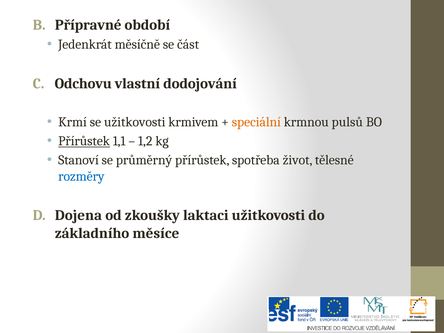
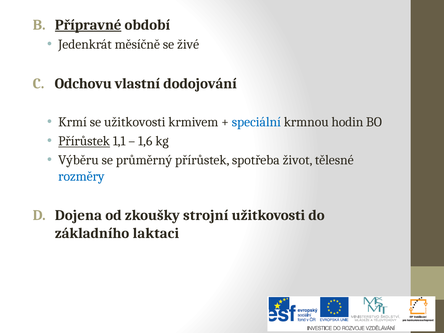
Přípravné underline: none -> present (88, 25)
část: část -> živé (188, 44)
speciální colour: orange -> blue (256, 122)
pulsů: pulsů -> hodin (347, 122)
1,2: 1,2 -> 1,6 (145, 141)
Stanoví: Stanoví -> Výběru (78, 160)
laktaci: laktaci -> strojní (206, 215)
měsíce: měsíce -> laktaci (156, 233)
